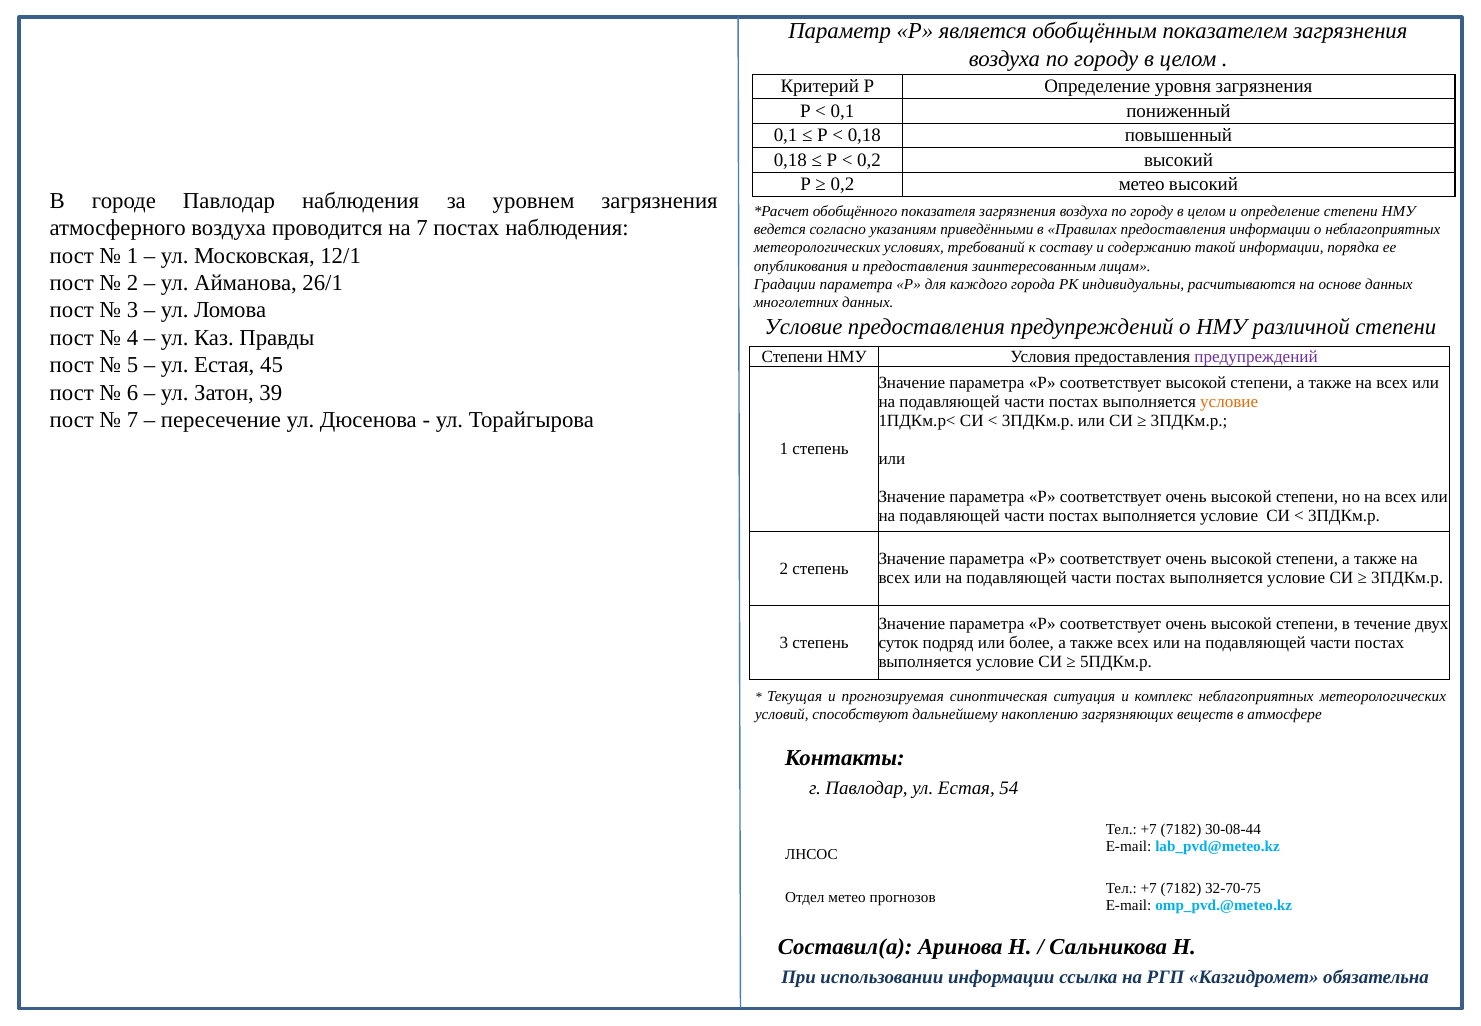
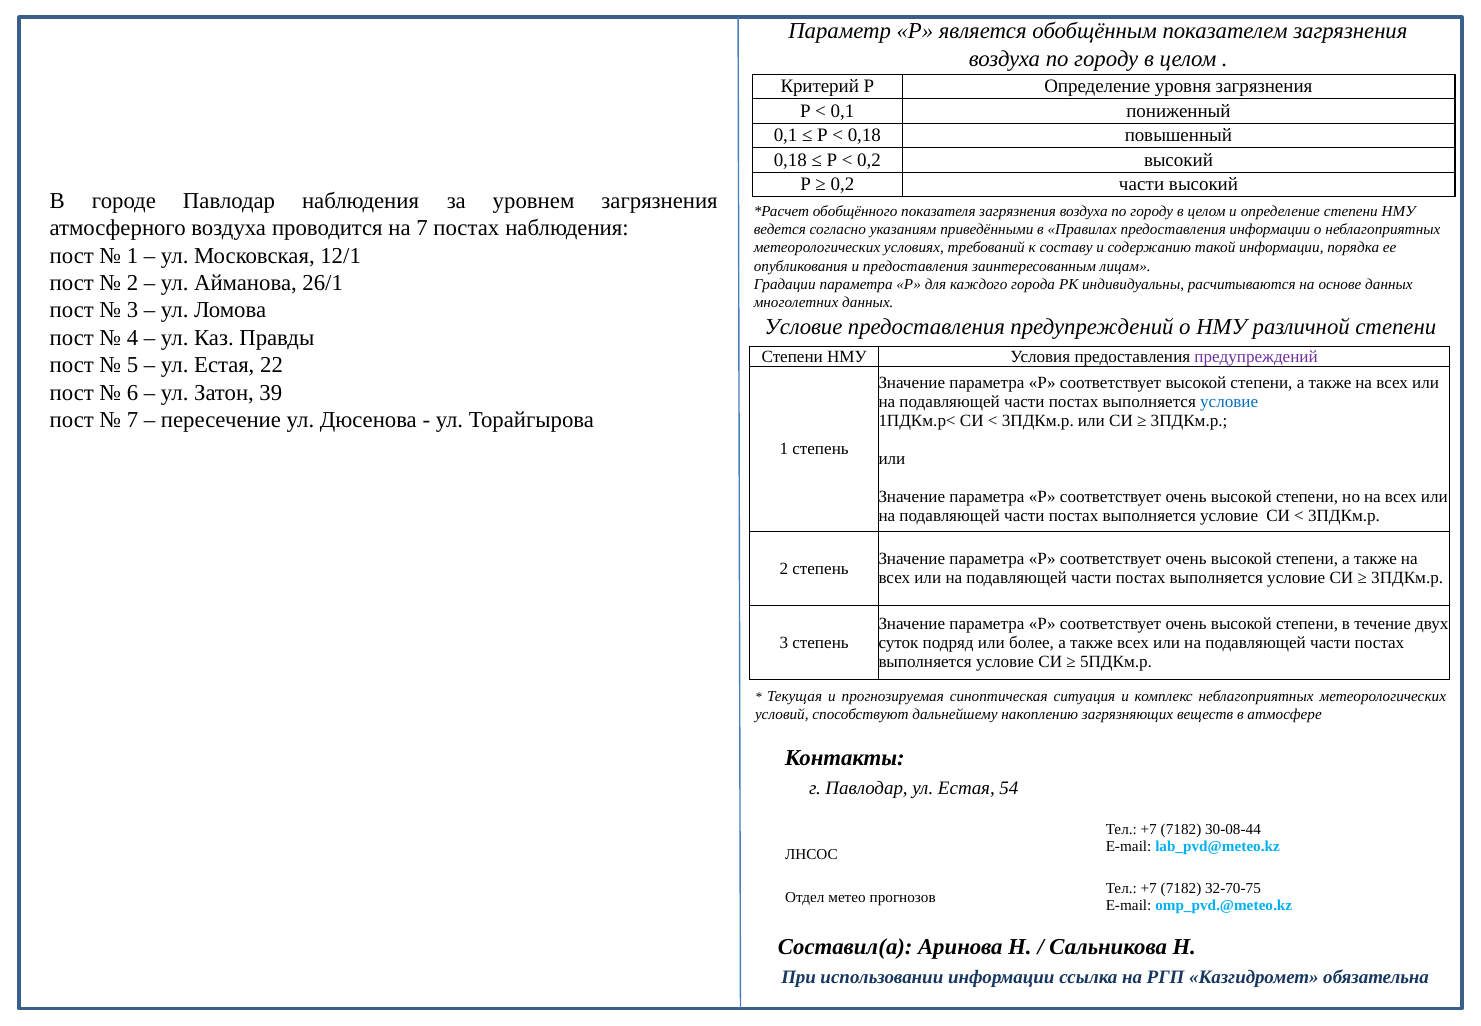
0,2 метео: метео -> части (1142, 184)
45: 45 -> 22 (272, 365)
условие colour: orange -> blue (1229, 402)
